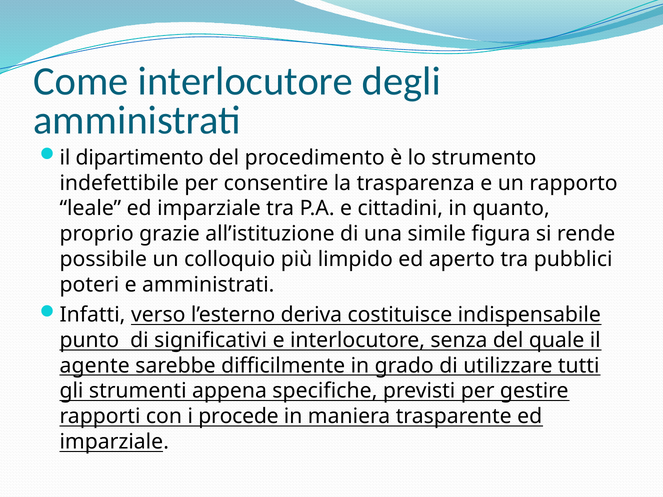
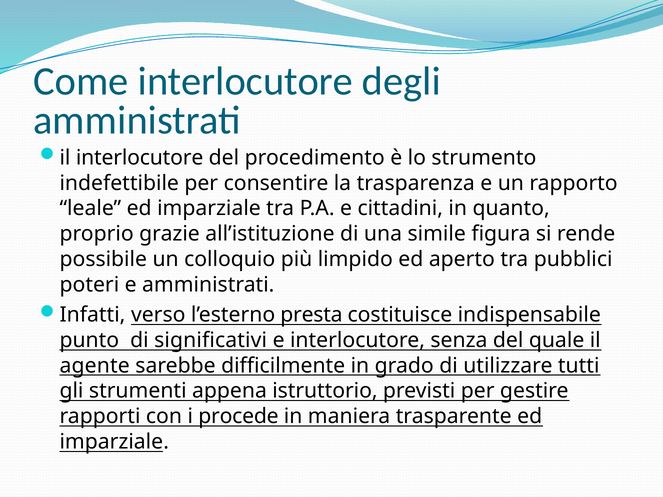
il dipartimento: dipartimento -> interlocutore (140, 158)
deriva: deriva -> presta (311, 315)
specifiche: specifiche -> istruttorio (325, 391)
